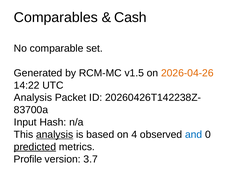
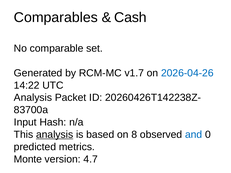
v1.5: v1.5 -> v1.7 (134, 73)
2026-04-26 colour: orange -> blue (187, 73)
4: 4 -> 8 (134, 135)
predicted underline: present -> none (35, 147)
Profile: Profile -> Monte (28, 159)
3.7: 3.7 -> 4.7 (91, 159)
